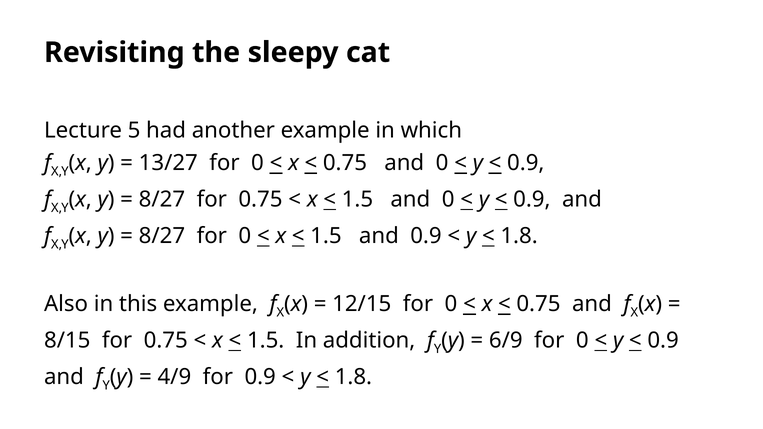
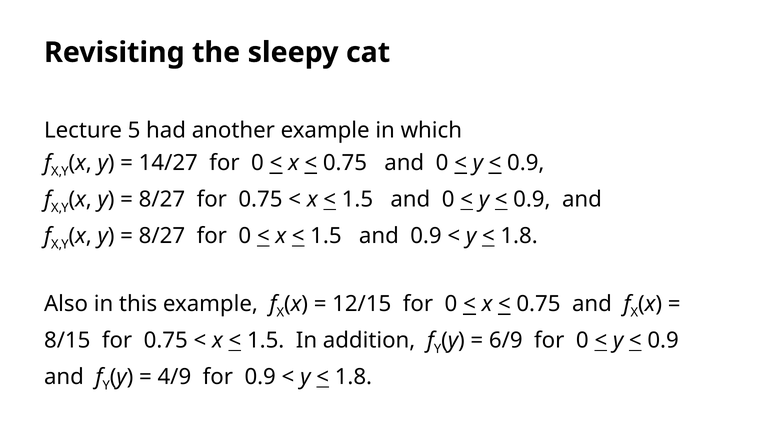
13/27: 13/27 -> 14/27 (168, 163)
